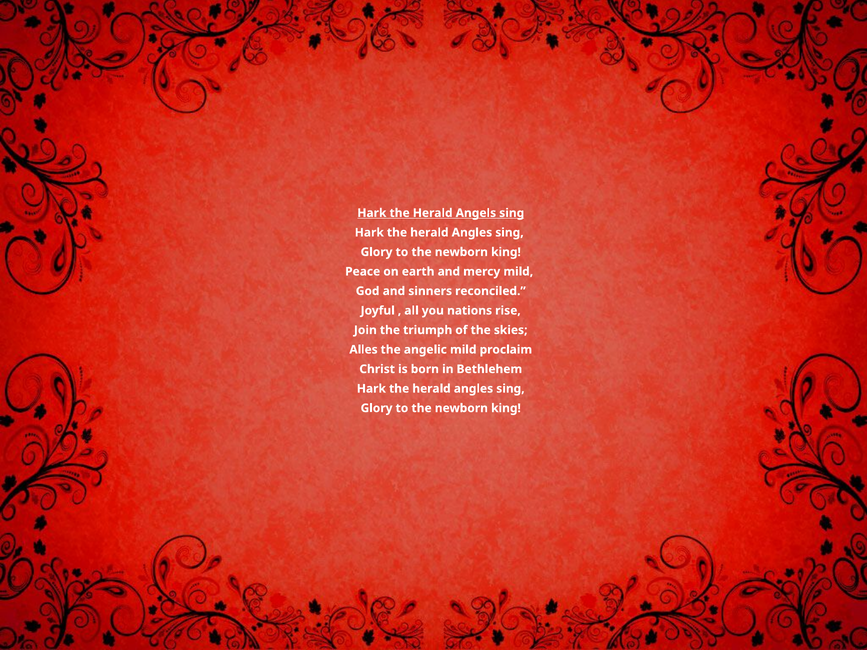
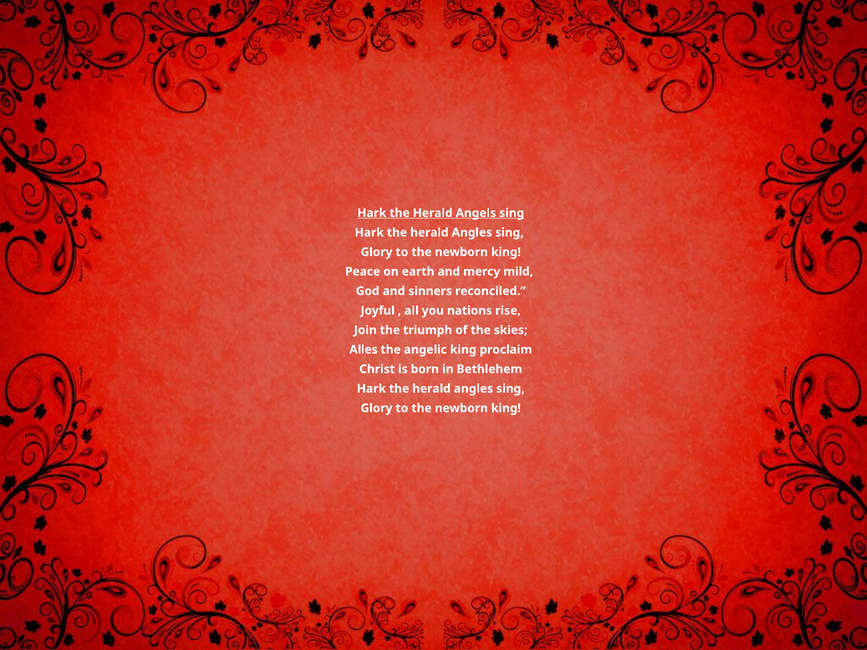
angelic mild: mild -> king (463, 350)
